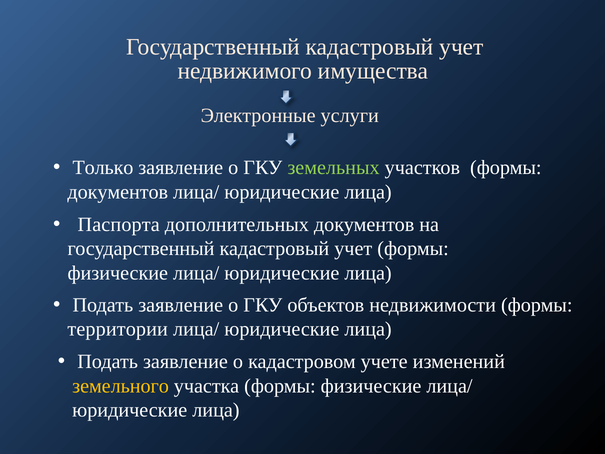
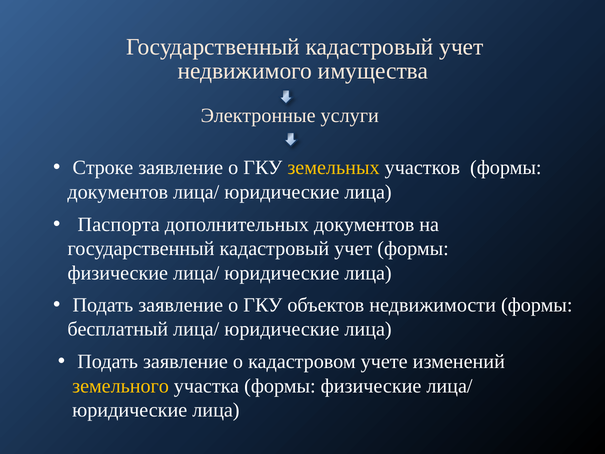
Только: Только -> Строке (103, 168)
земельных colour: light green -> yellow (334, 168)
территории: территории -> бесплатный (118, 329)
